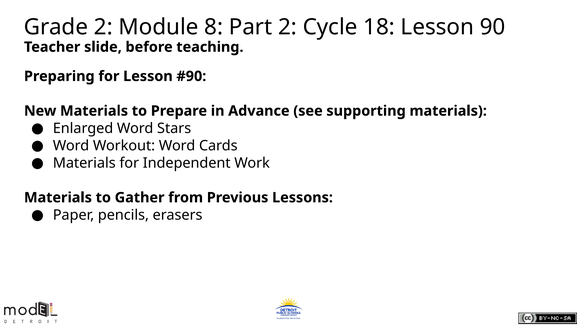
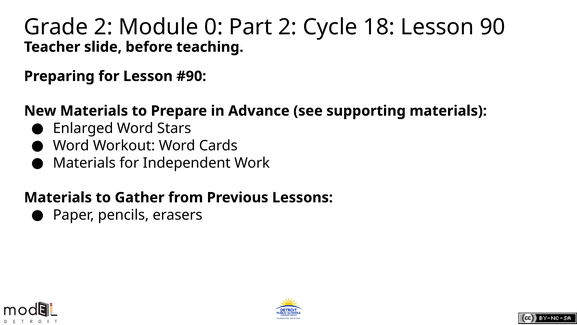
8: 8 -> 0 (214, 27)
